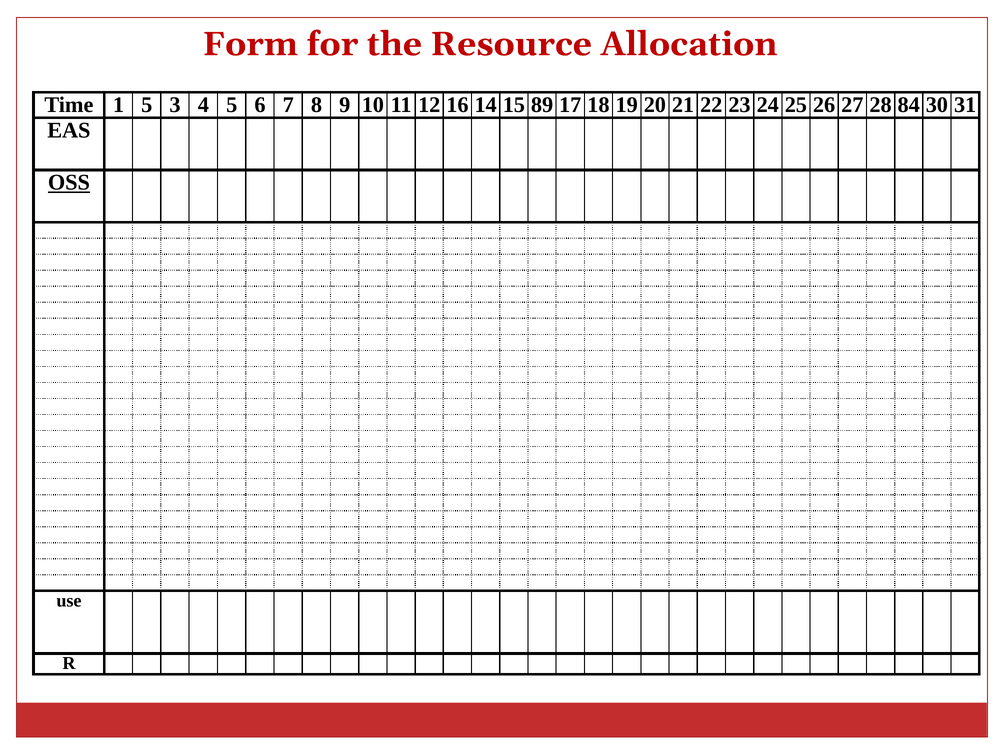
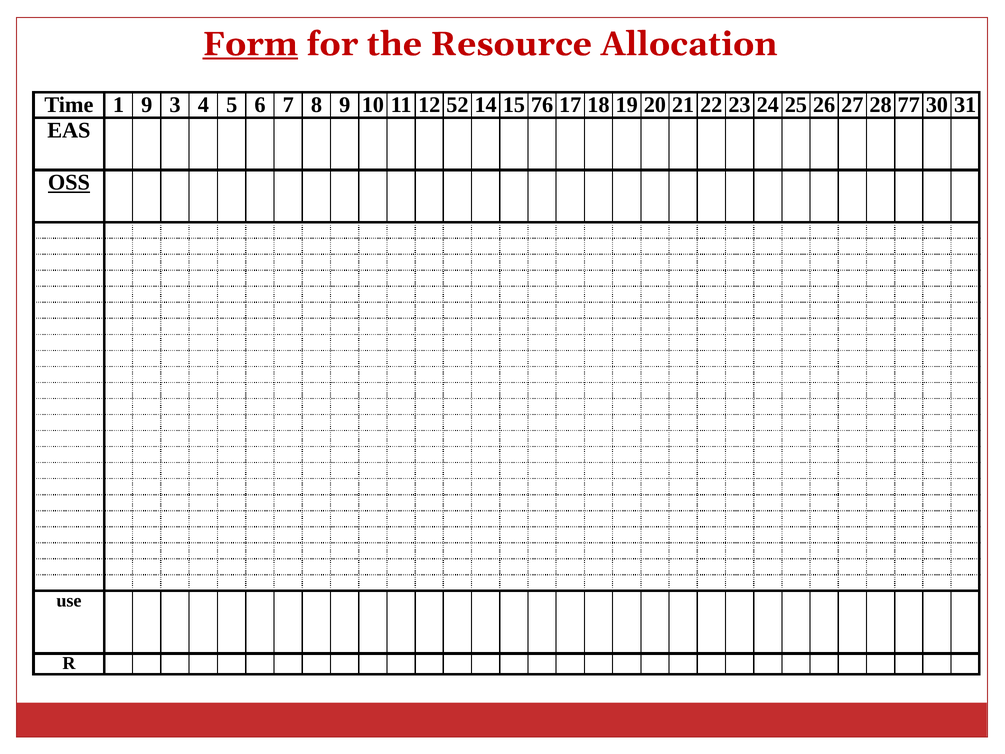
Form underline: none -> present (250, 44)
1 5: 5 -> 9 (147, 105)
16: 16 -> 52 (457, 105)
89: 89 -> 76 (542, 105)
84: 84 -> 77 (909, 105)
